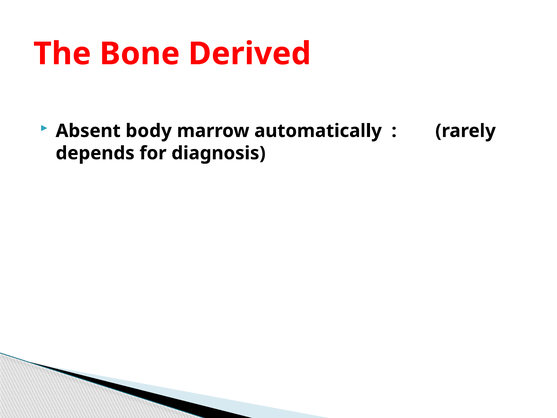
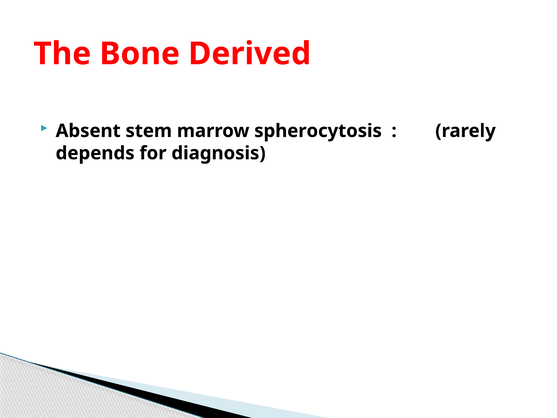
body: body -> stem (149, 131)
automatically: automatically -> spherocytosis (318, 131)
